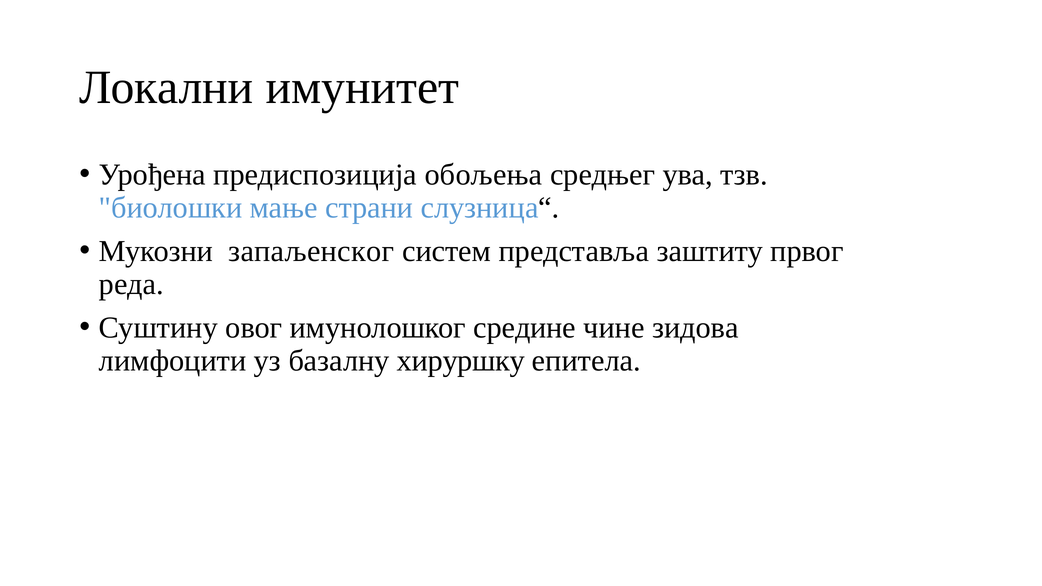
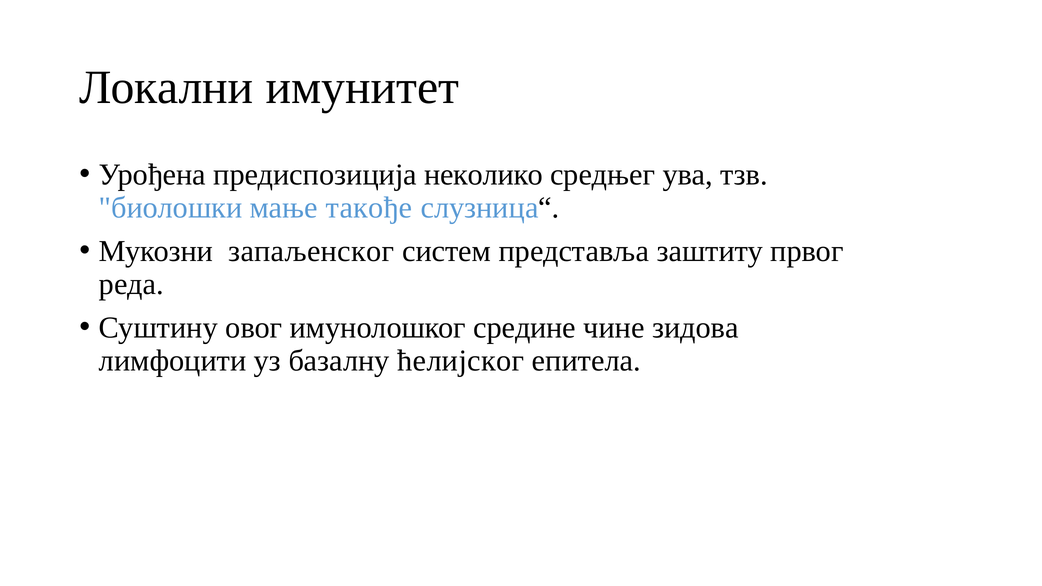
обољења: обољења -> неколико (484, 175)
страни: страни -> такође (369, 208)
хируршку: хируршку -> ћелијског (461, 361)
